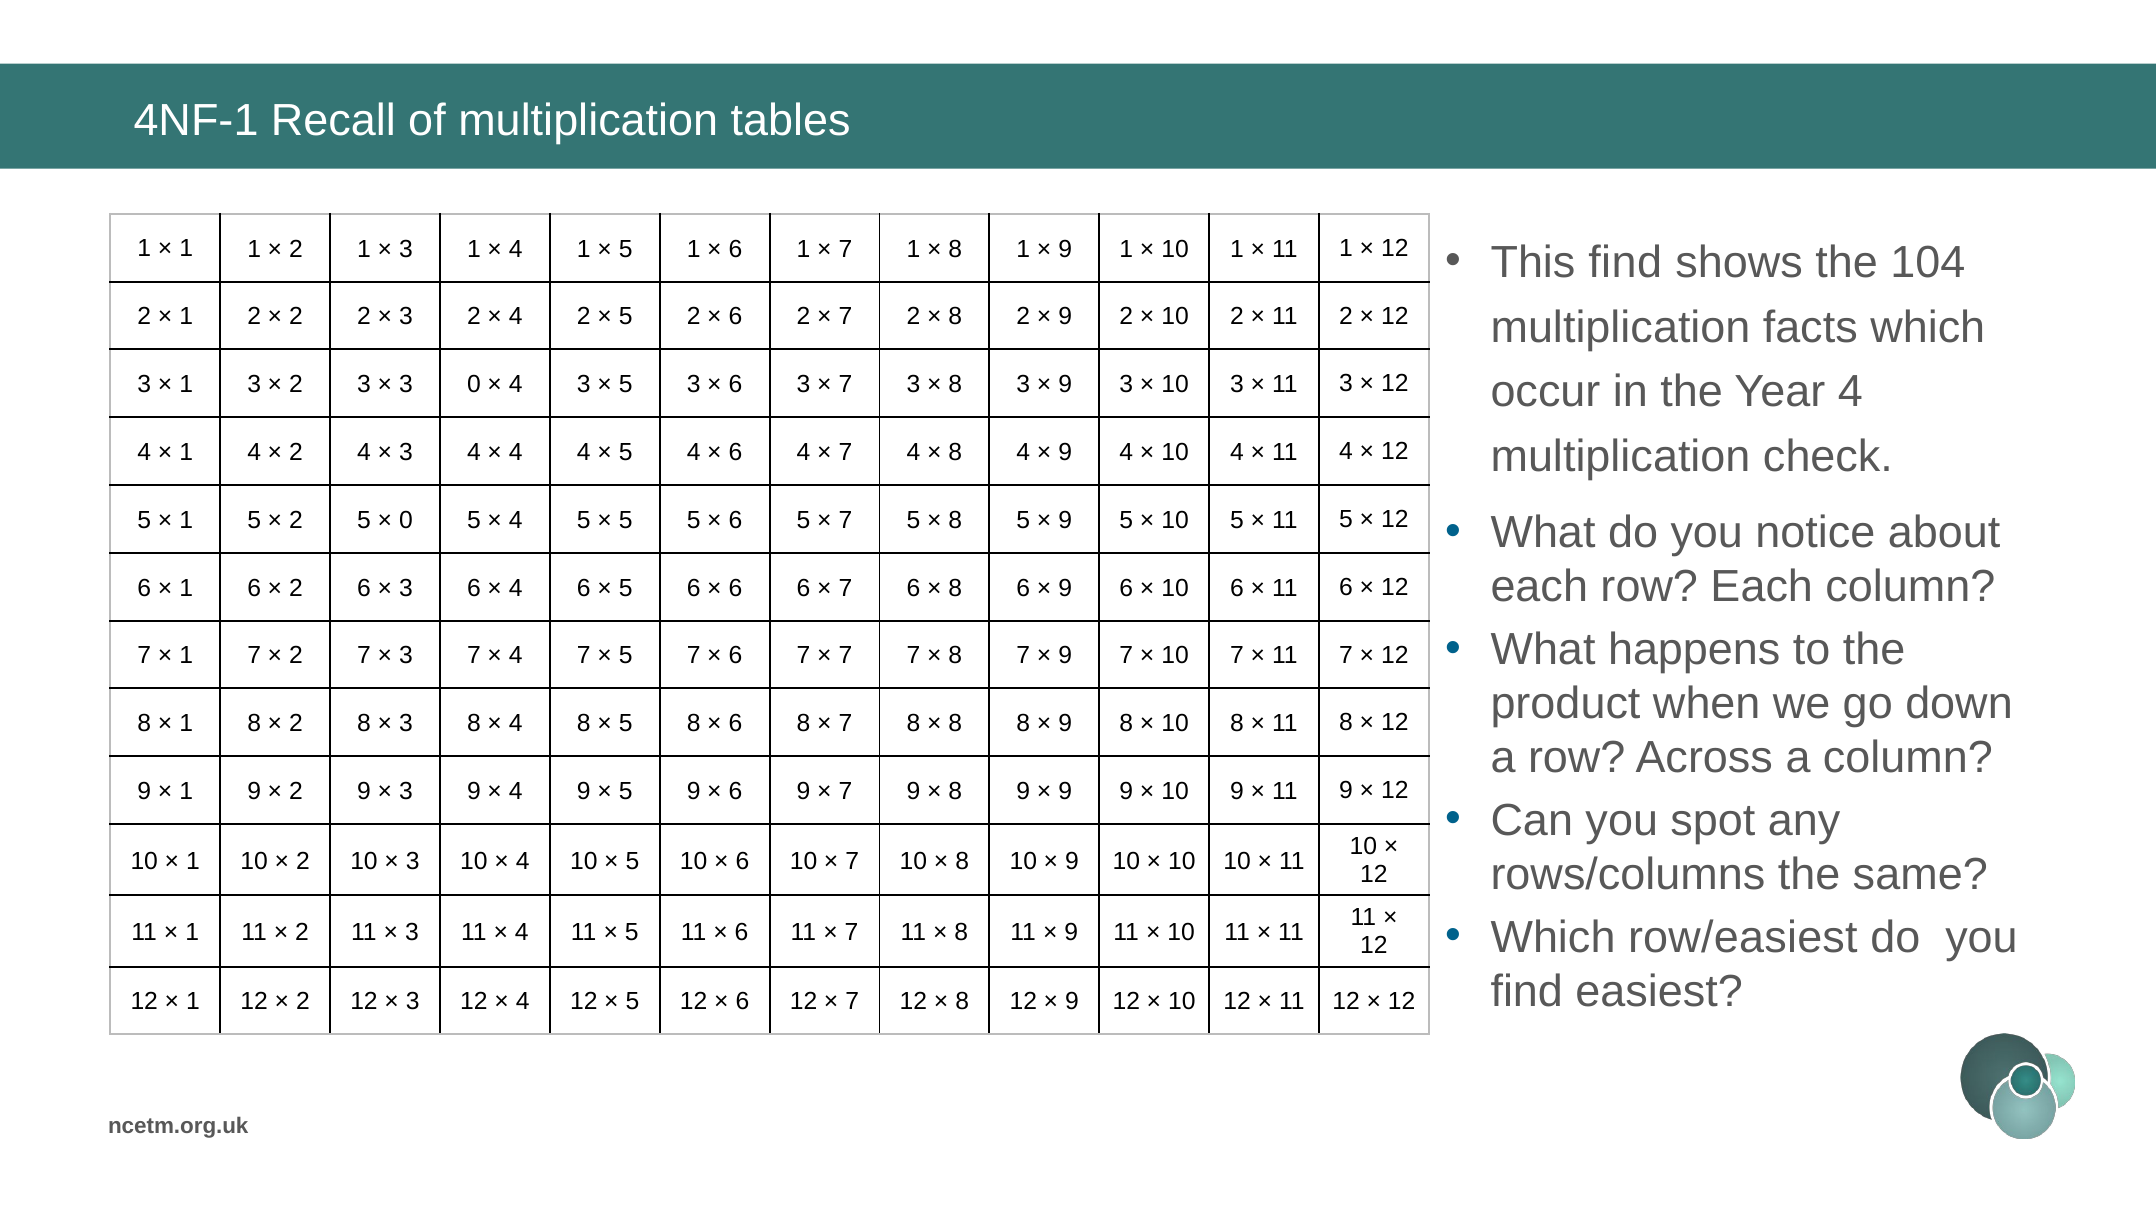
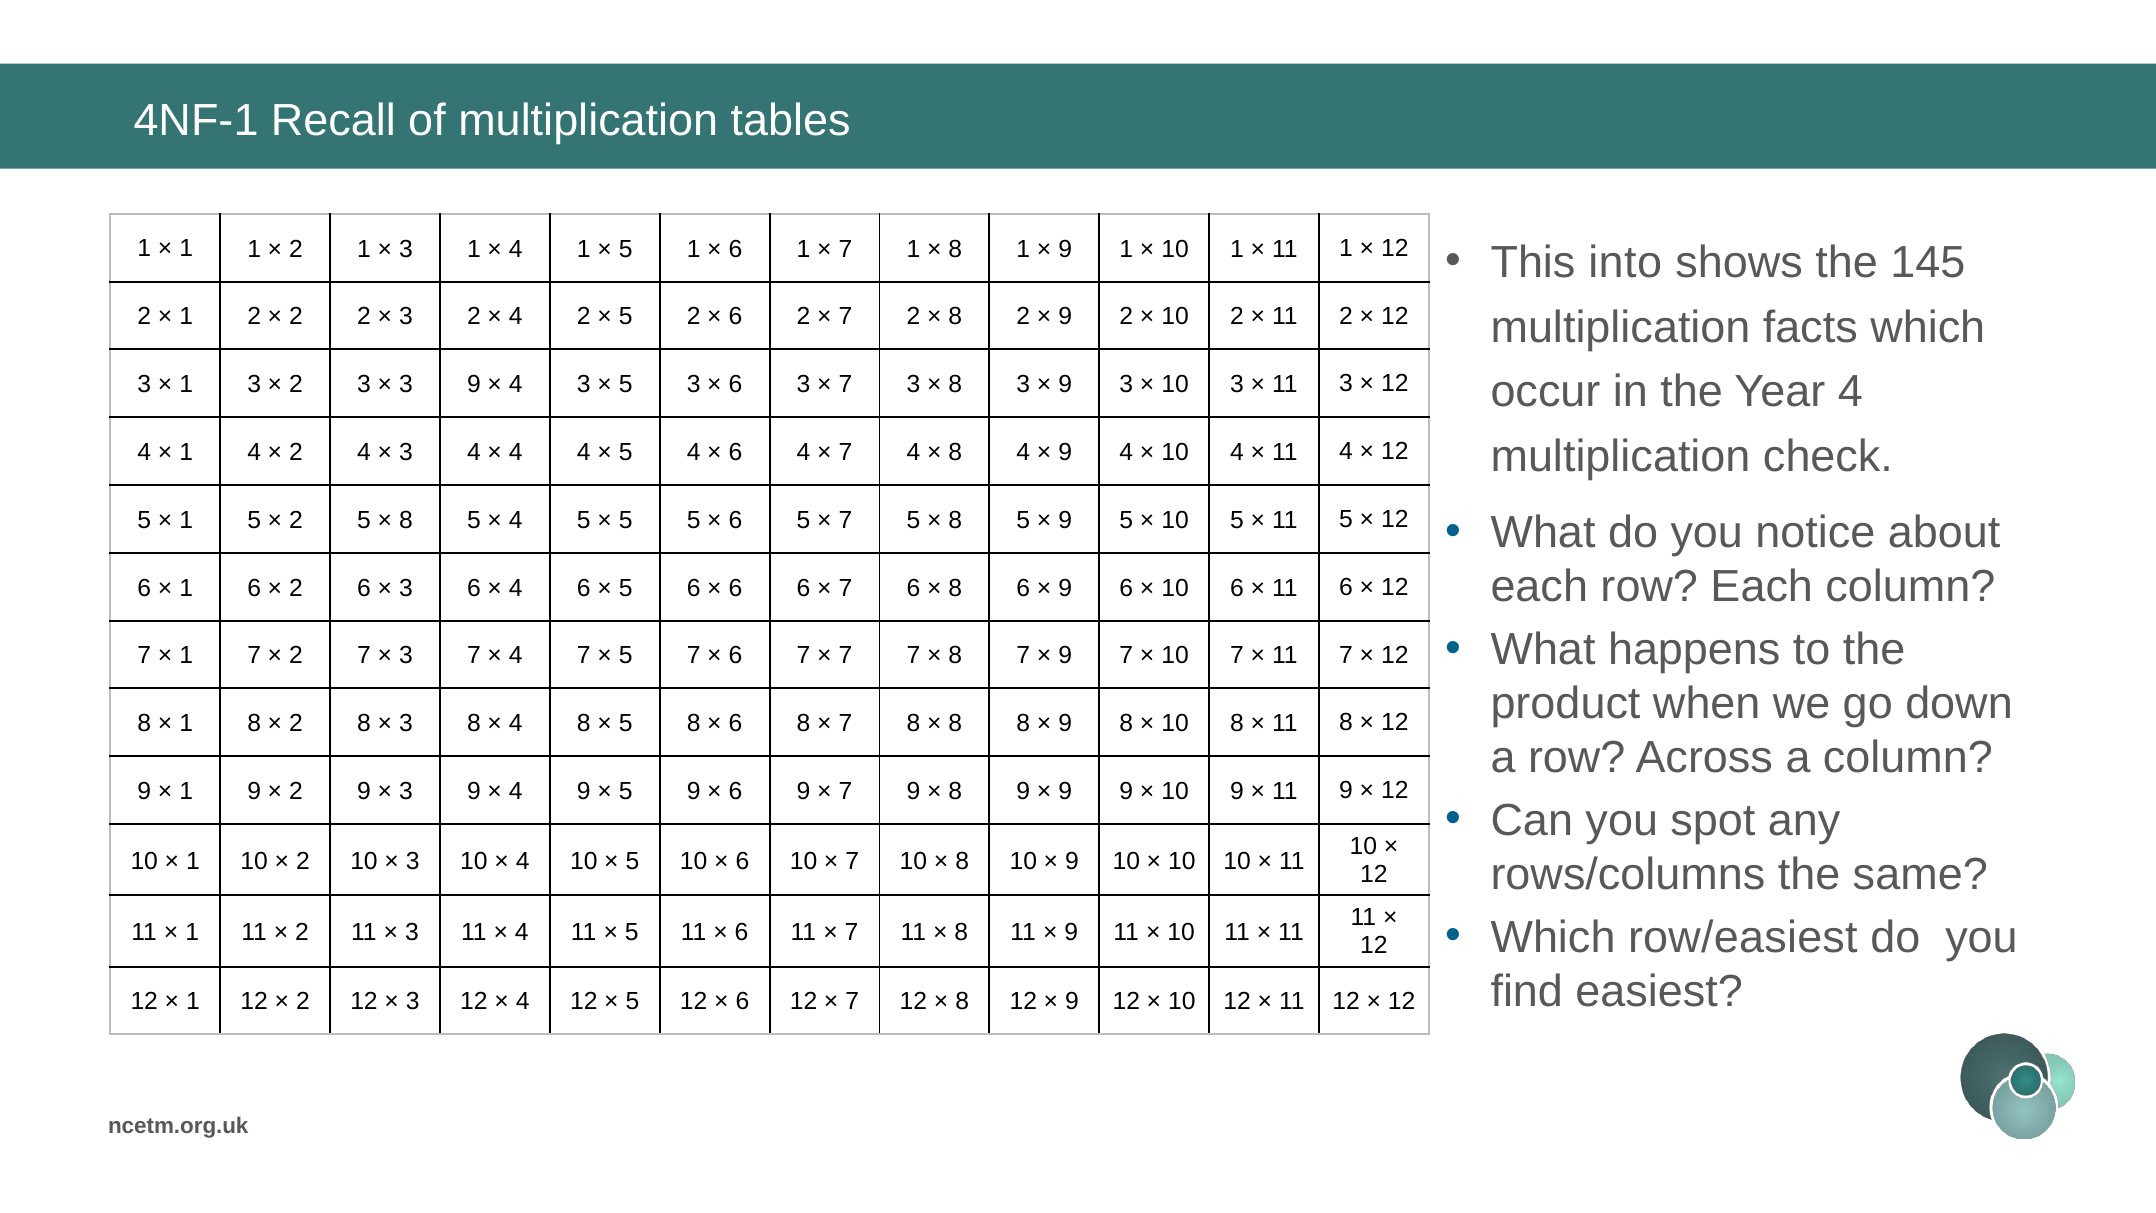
This find: find -> into (1625, 262)
104: 104 -> 145 (1928, 262)
0: 0 -> 9 (474, 384)
0: 0 -> 8 (406, 520)
